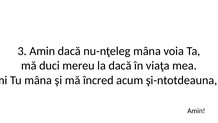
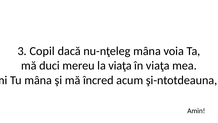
3 Amin: Amin -> Copil (42, 51)
la dacă: dacă -> viaţa (120, 65)
